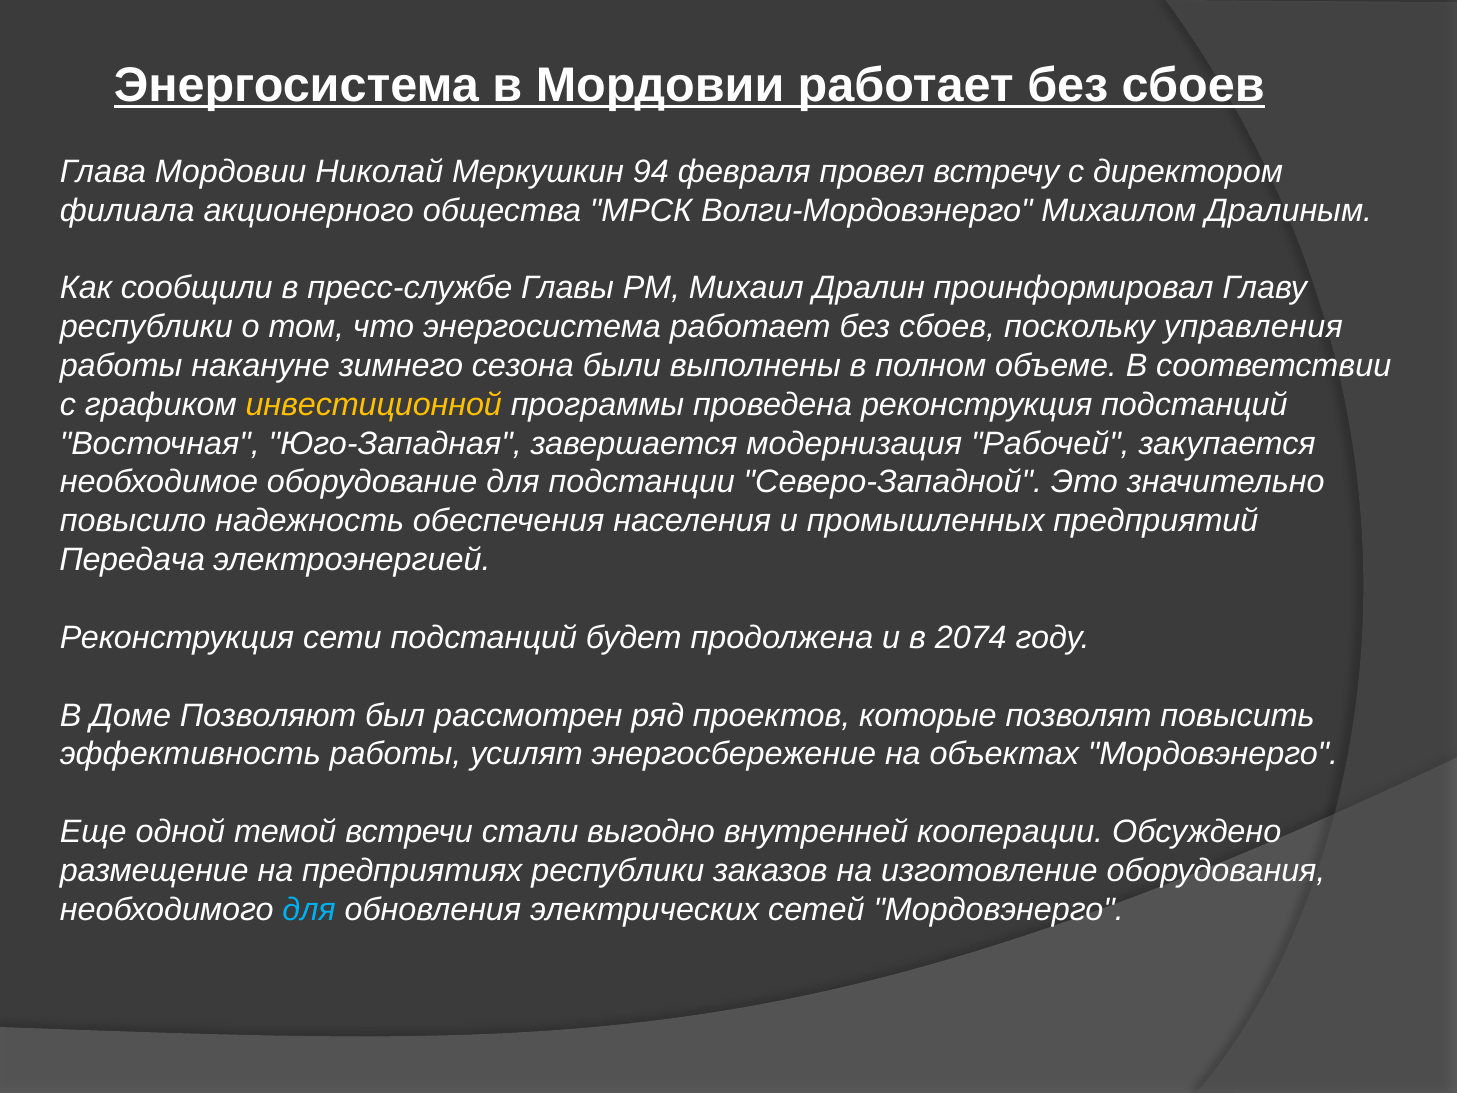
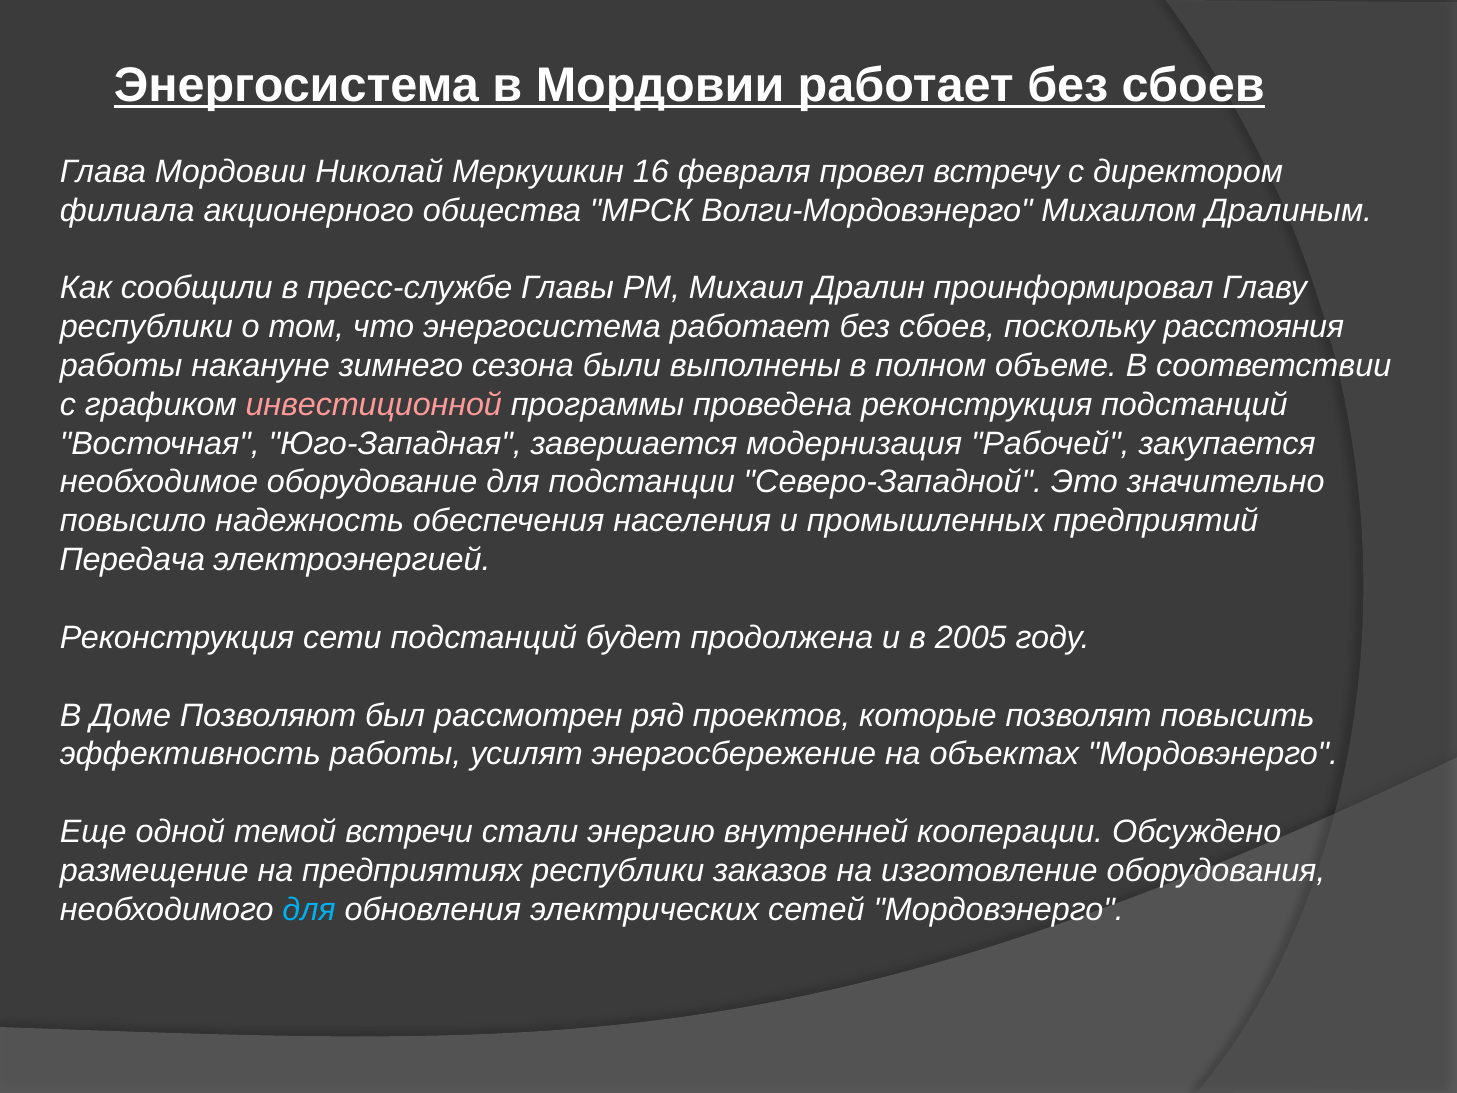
94: 94 -> 16 (651, 172)
управления: управления -> расстояния (1254, 327)
инвестиционной colour: yellow -> pink (374, 405)
2074: 2074 -> 2005 (971, 638)
выгодно: выгодно -> энергию (651, 832)
